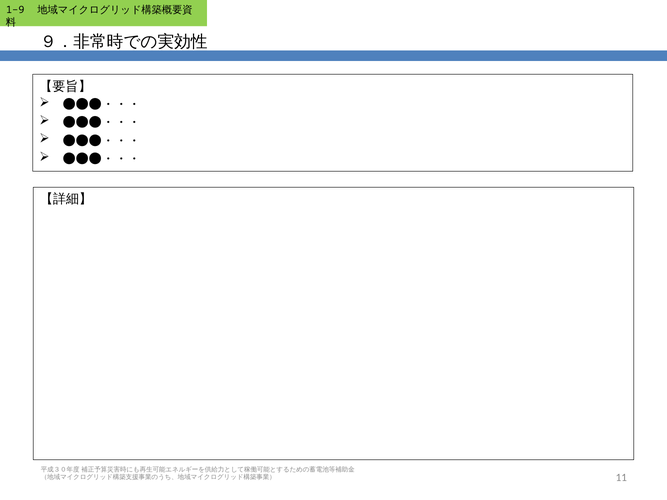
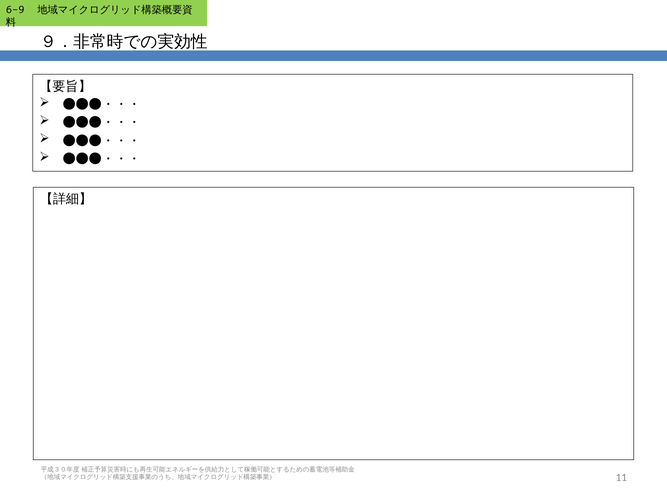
1-9: 1-9 -> 6-9 (15, 10)
